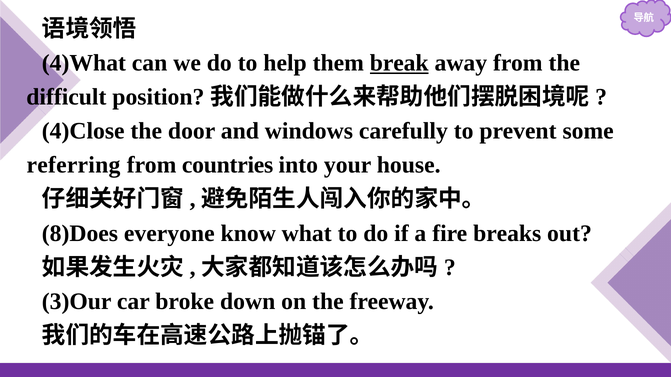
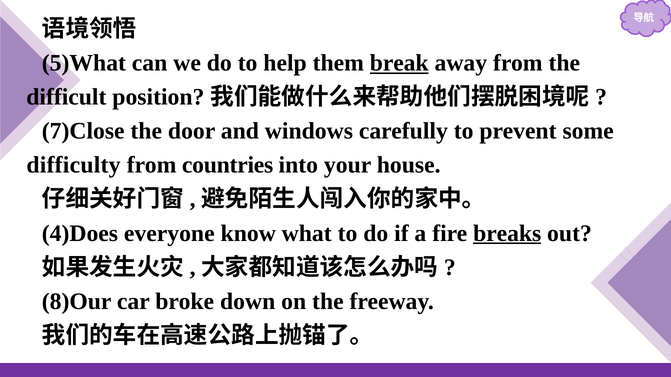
4)What: 4)What -> 5)What (84, 63)
4)Close: 4)Close -> 7)Close (83, 131)
referring: referring -> difficulty (73, 165)
8)Does: 8)Does -> 4)Does (80, 233)
breaks underline: none -> present (507, 233)
3)Our: 3)Our -> 8)Our (77, 302)
